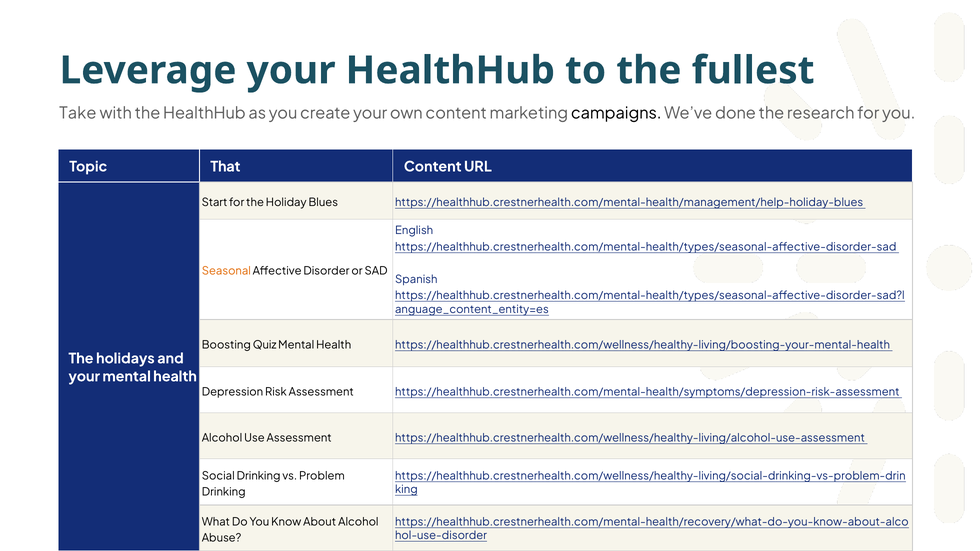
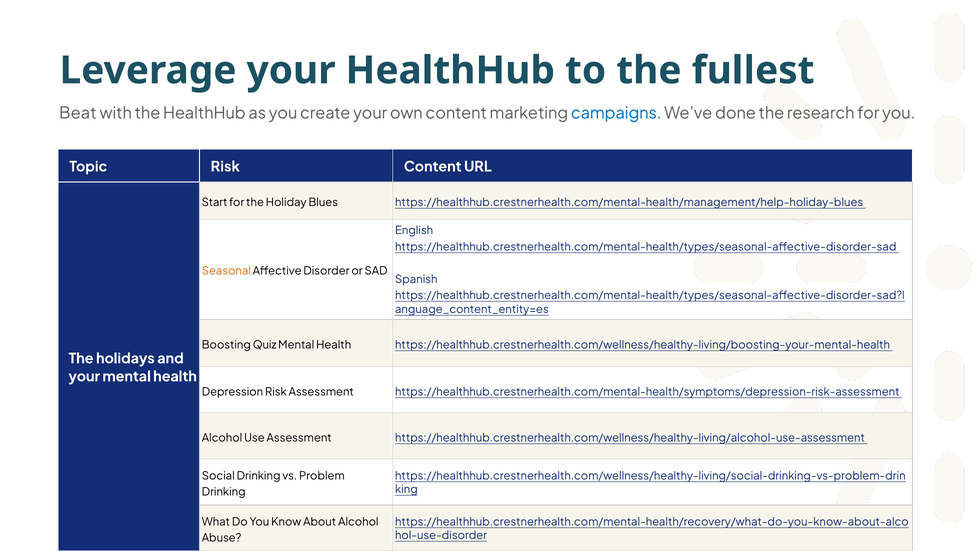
Take: Take -> Beat (78, 113)
campaigns colour: black -> blue (616, 113)
Topic That: That -> Risk (225, 167)
